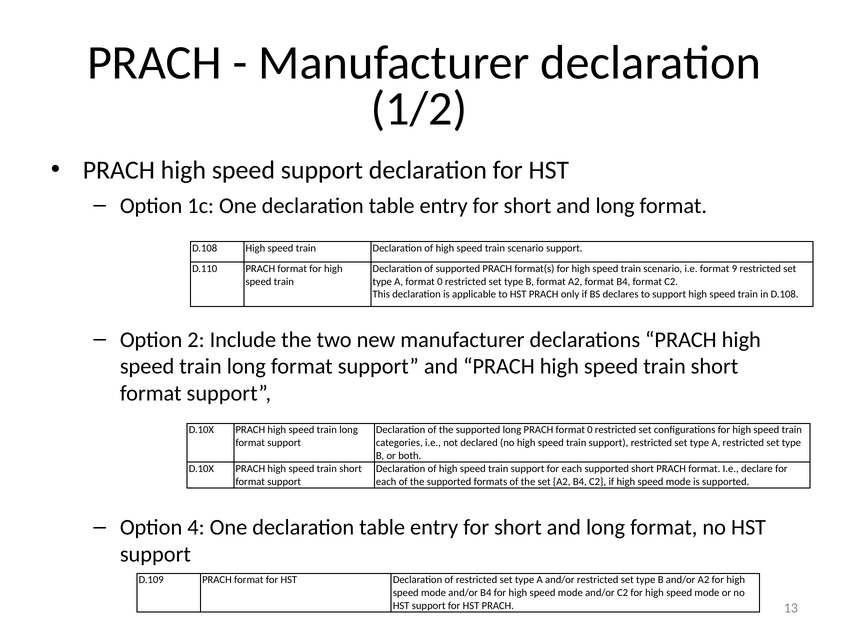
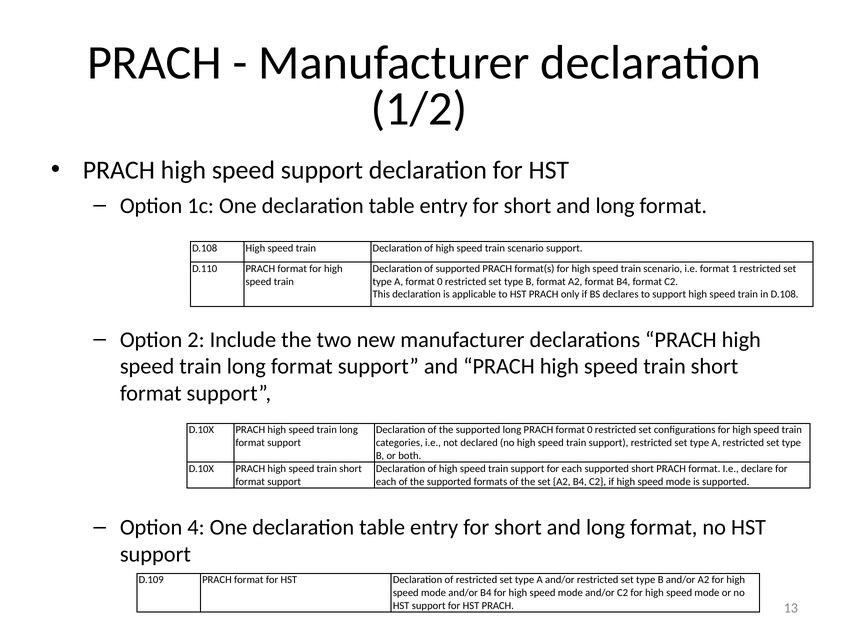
9: 9 -> 1 (734, 269)
